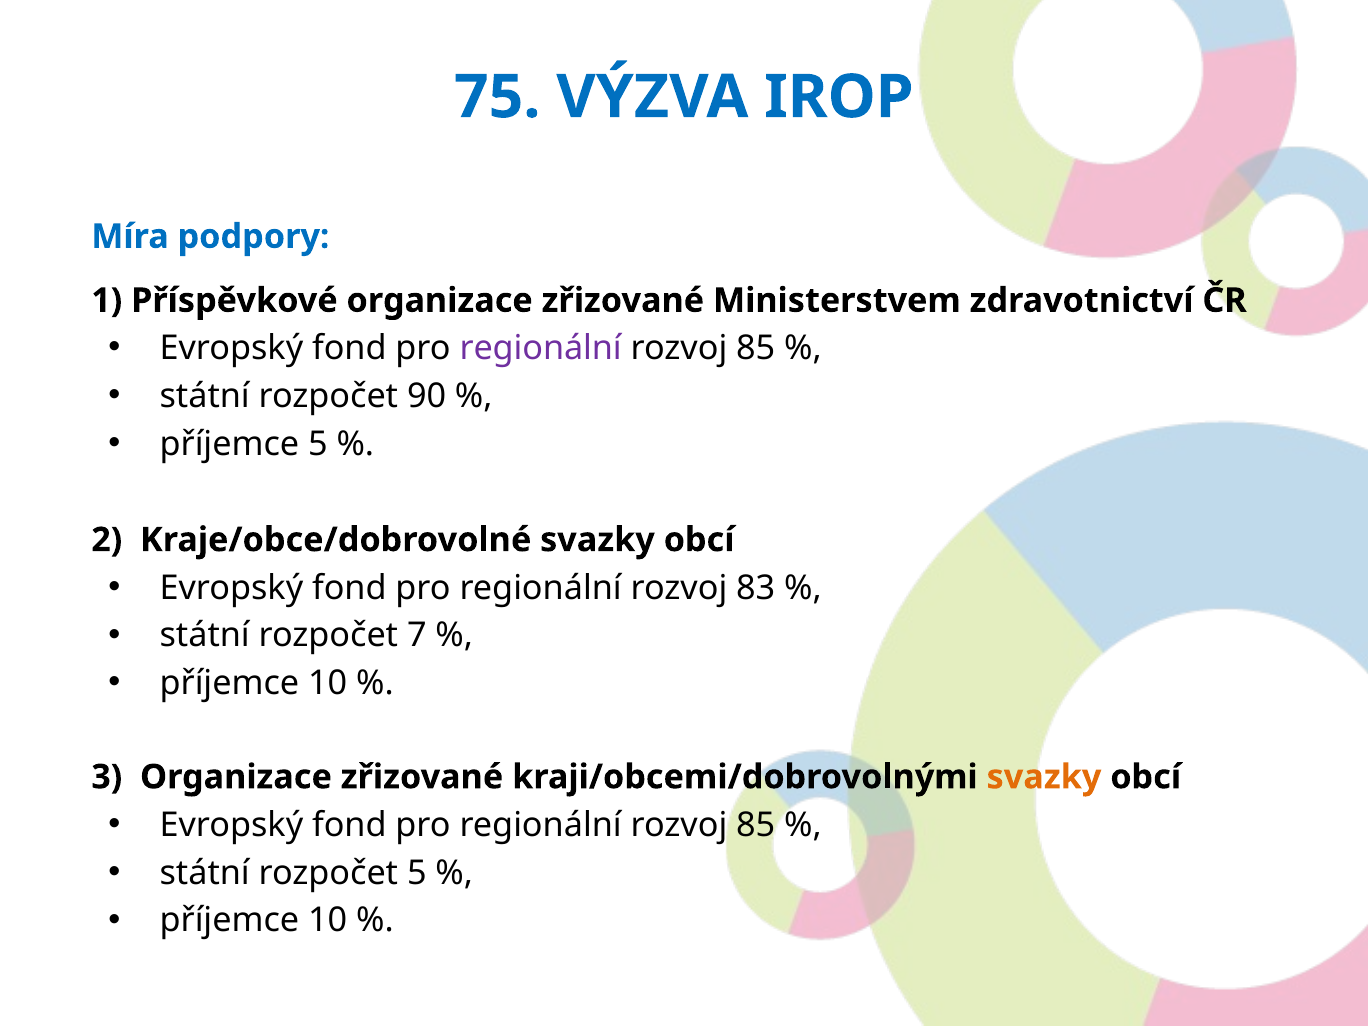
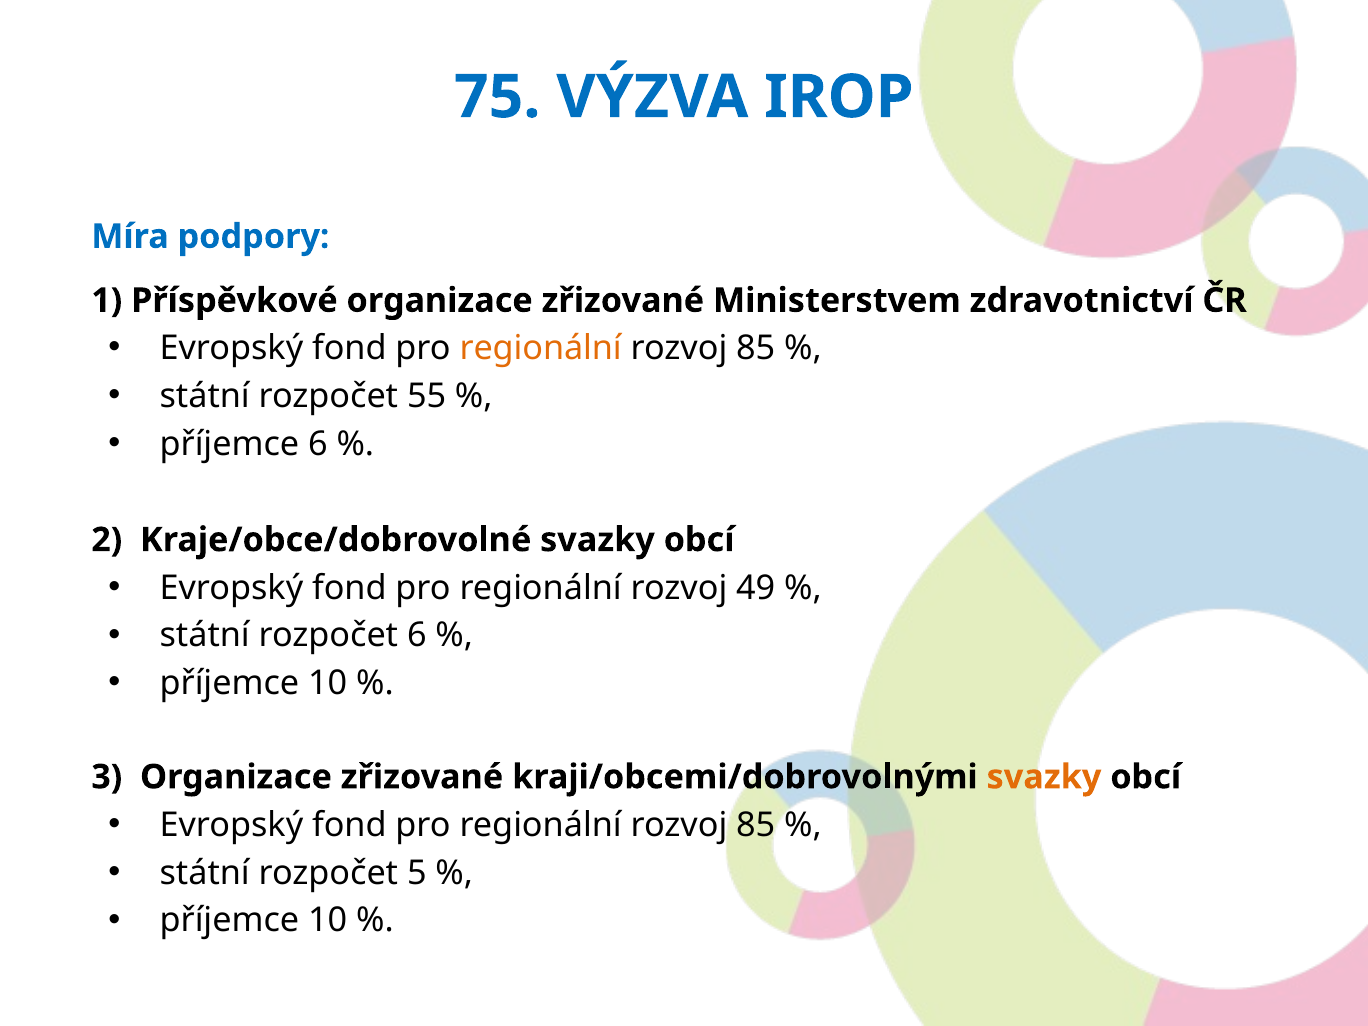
regionální colour: purple -> orange (541, 348)
90: 90 -> 55 (427, 396)
příjemce 5: 5 -> 6 (318, 444)
83: 83 -> 49 (756, 588)
rozpočet 7: 7 -> 6 (417, 636)
